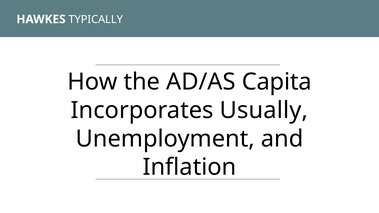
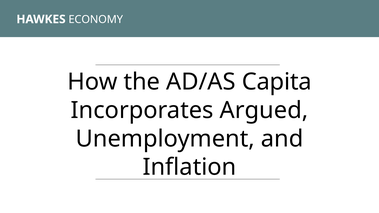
TYPICALLY: TYPICALLY -> ECONOMY (96, 20)
Usually: Usually -> Argued (264, 110)
